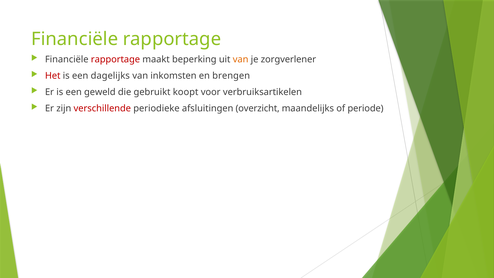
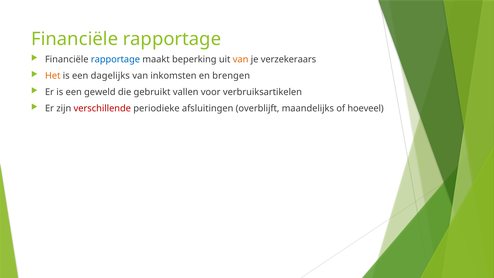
rapportage colour: red -> blue (115, 60)
zorgverlener: zorgverlener -> verzekeraars (288, 60)
Het colour: red -> orange (53, 76)
koopt: koopt -> vallen (186, 92)
overzicht: overzicht -> overblijft (258, 108)
periode: periode -> hoeveel (366, 108)
